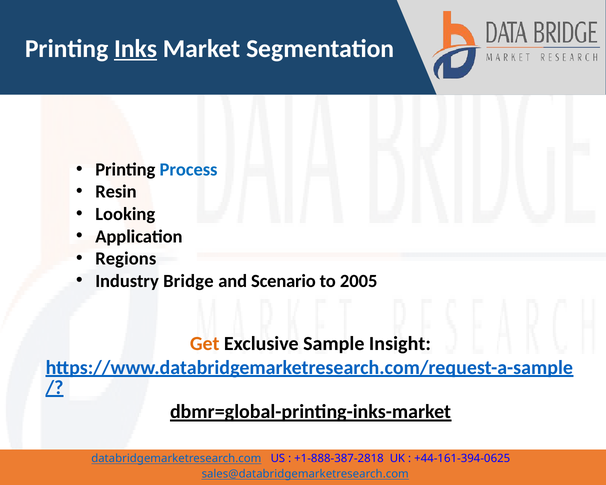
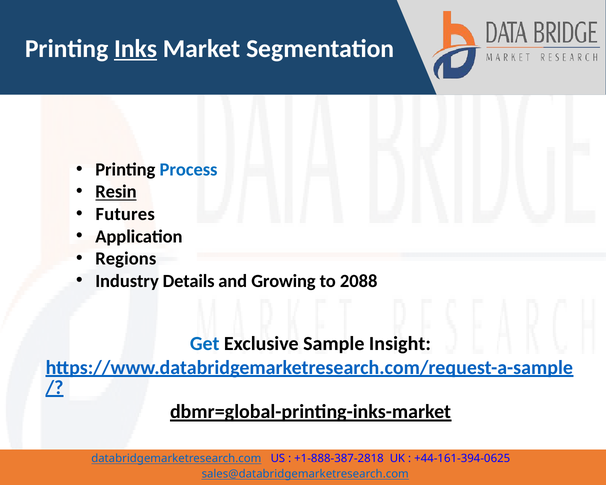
Resin underline: none -> present (116, 192)
Looking: Looking -> Futures (125, 214)
Bridge: Bridge -> Details (189, 281)
Scenario: Scenario -> Growing (283, 281)
2005: 2005 -> 2088 (359, 281)
Get colour: orange -> blue (205, 343)
